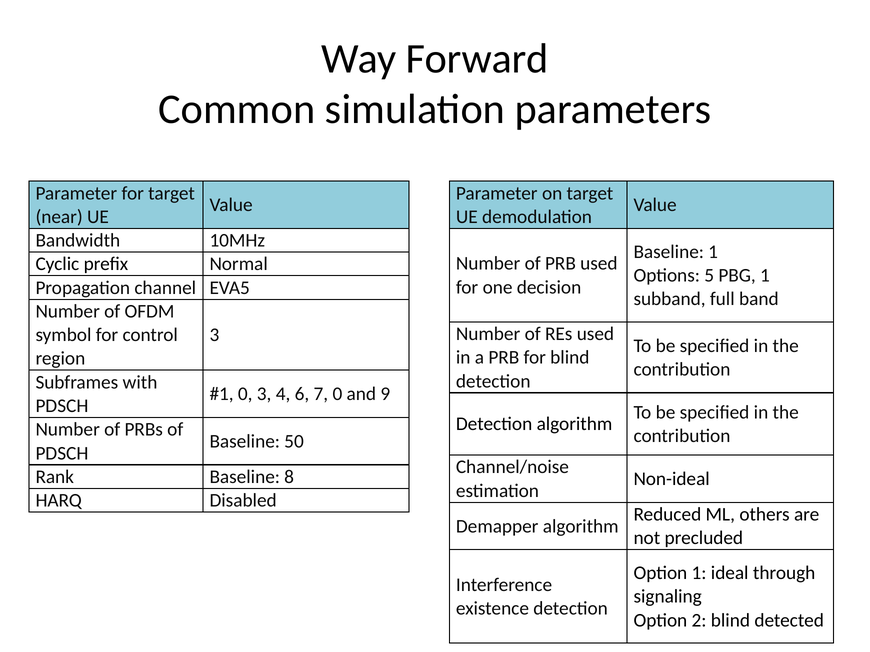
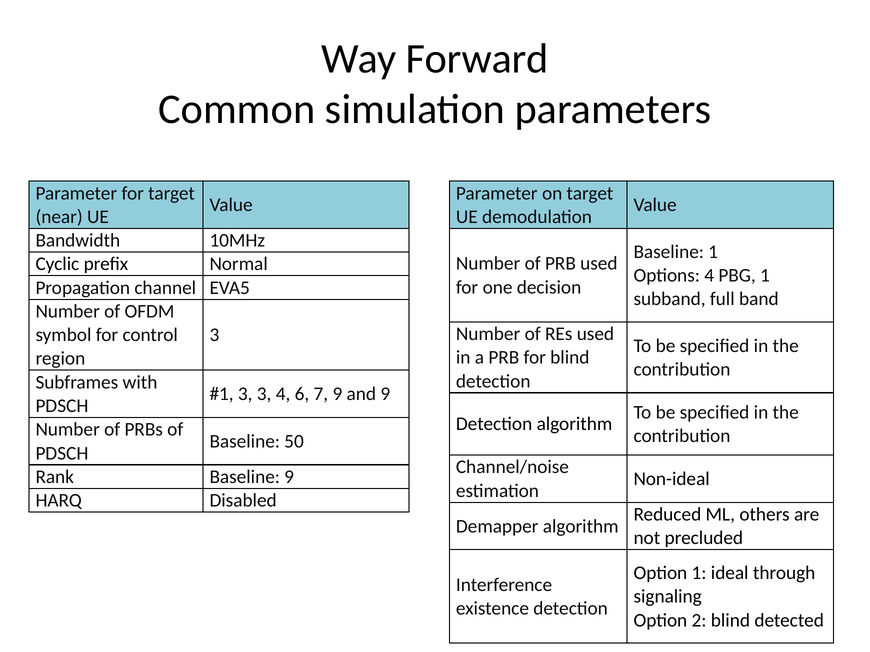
Options 5: 5 -> 4 (709, 276)
0: 0 -> 3 (245, 394)
7 0: 0 -> 9 (337, 394)
Baseline 8: 8 -> 9 (289, 477)
